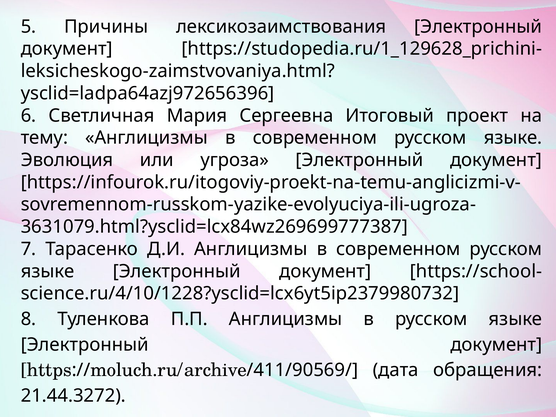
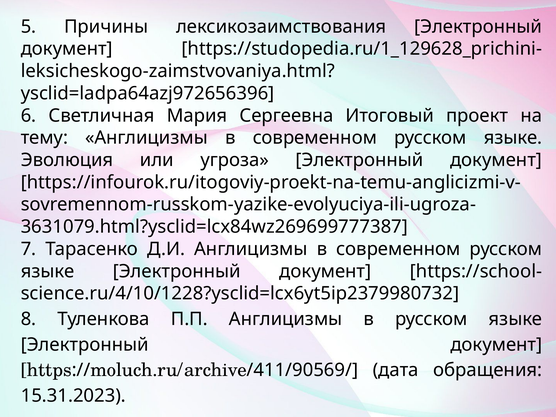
21.44.3272: 21.44.3272 -> 15.31.2023 (73, 396)
